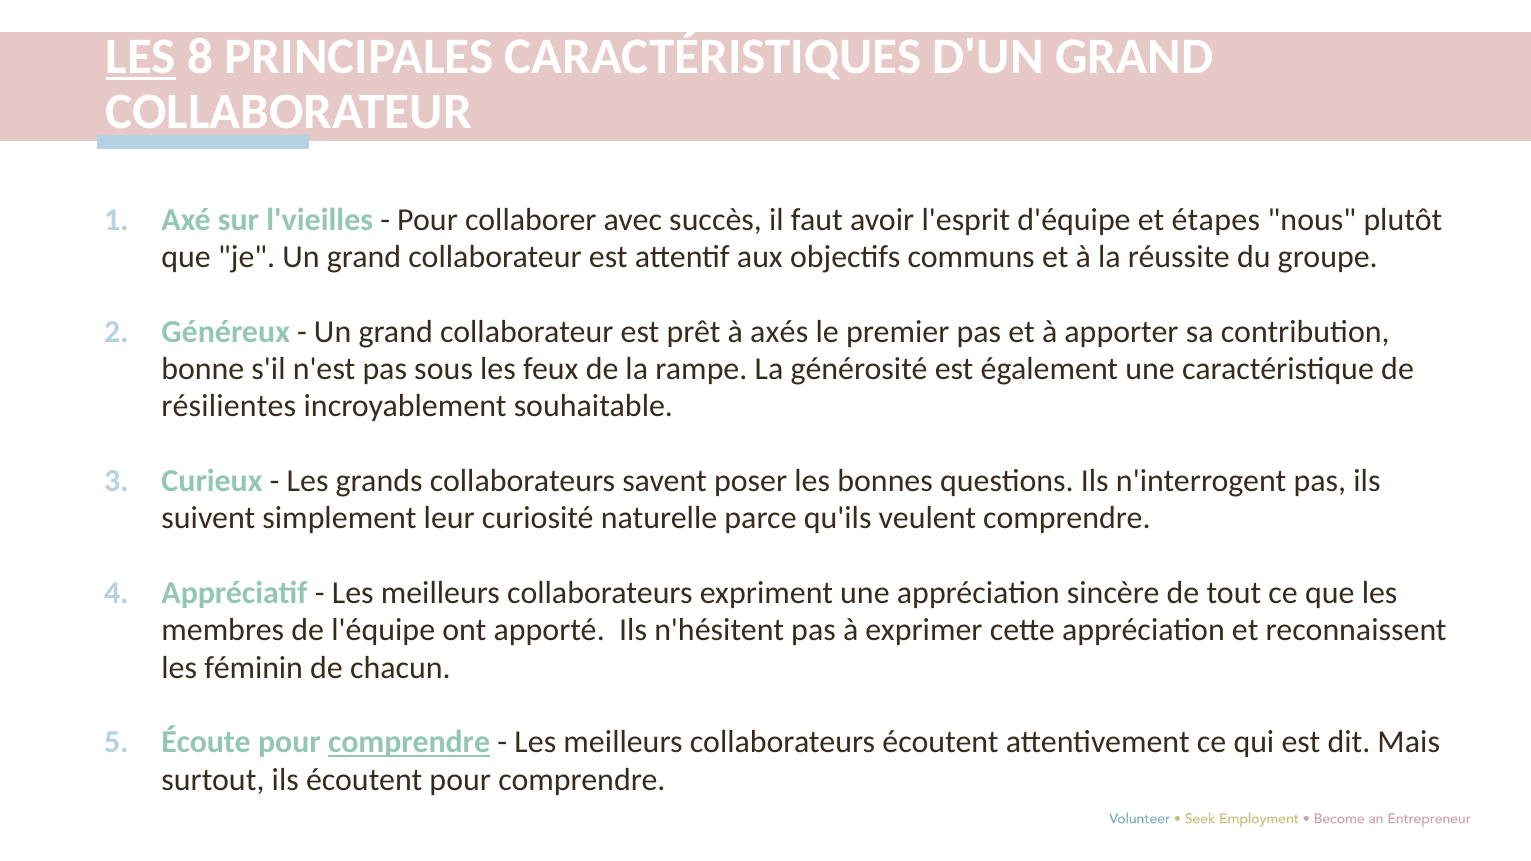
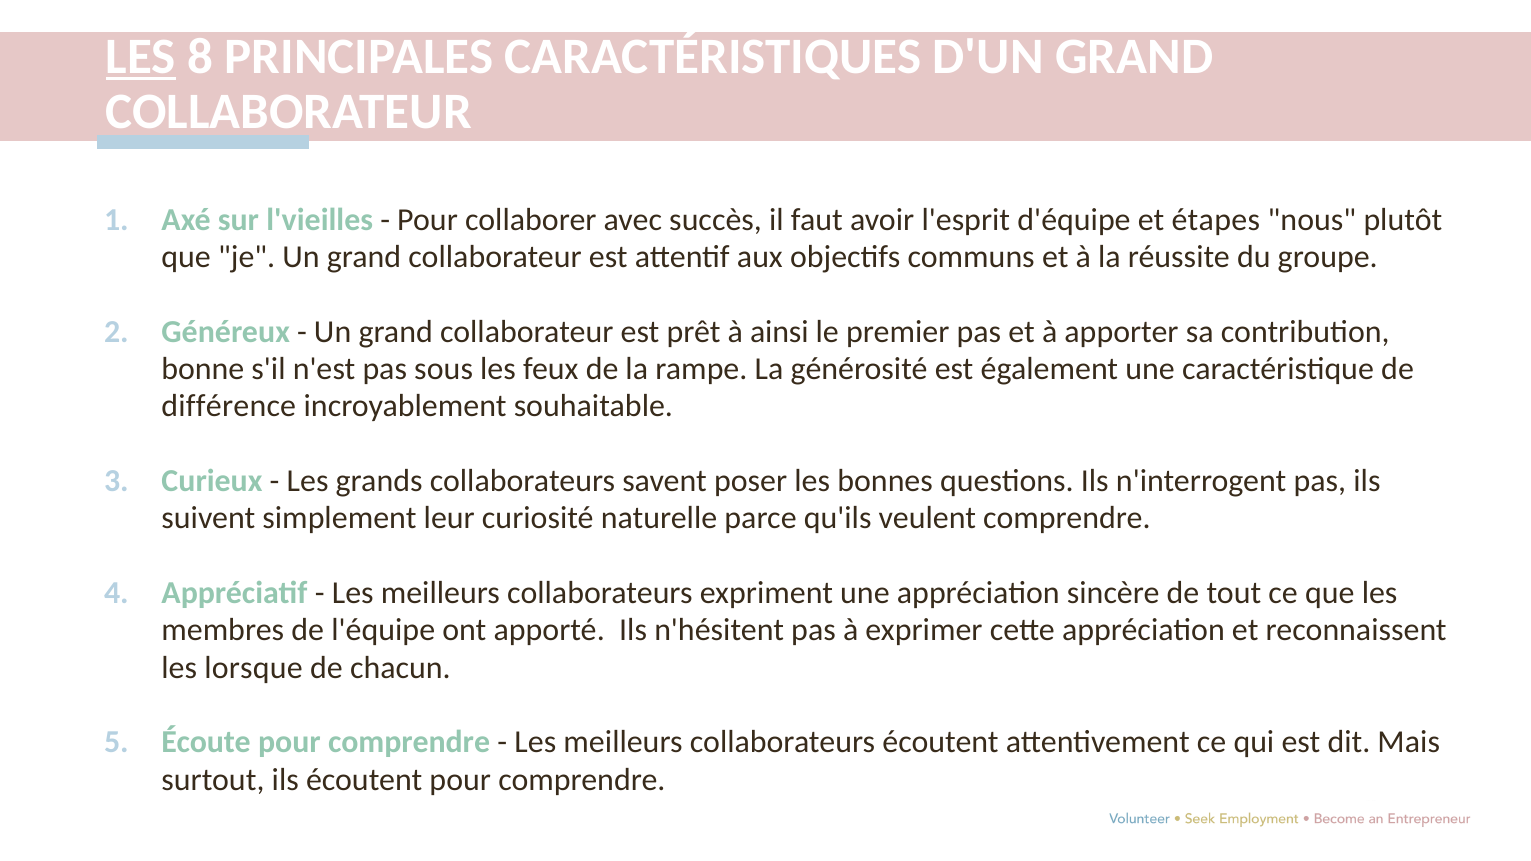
axés: axés -> ainsi (779, 332)
résilientes: résilientes -> différence (229, 407)
féminin: féminin -> lorsque (253, 668)
comprendre underline: present -> none (409, 743)
